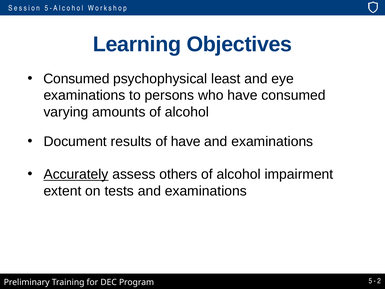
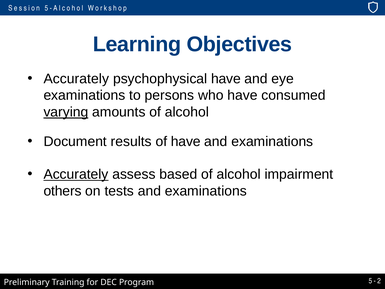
Consumed: Consumed -> Accurately (76, 79)
psychophysical least: least -> have (226, 79)
varying underline: none -> present (66, 112)
others: others -> based (178, 174)
extent: extent -> others (63, 191)
